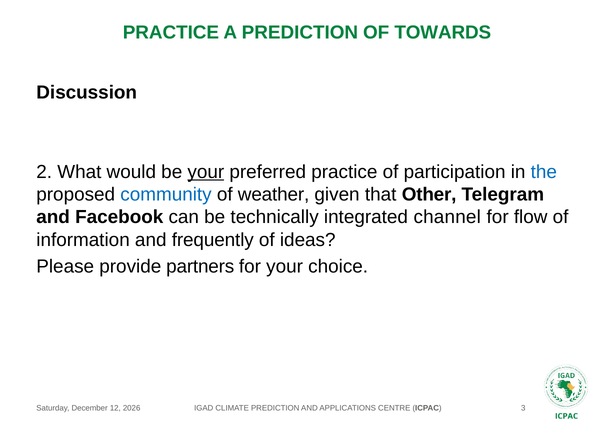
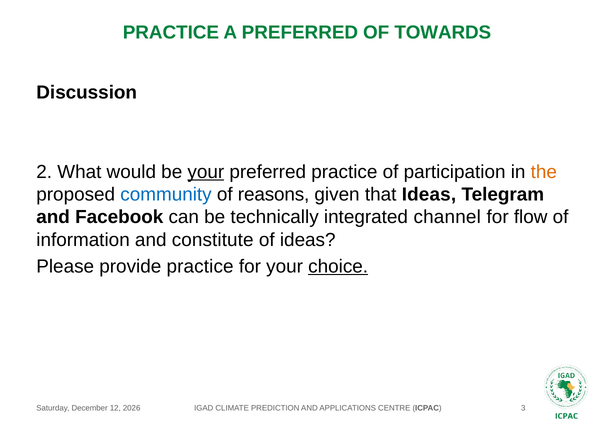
A PREDICTION: PREDICTION -> PREFERRED (300, 33)
the colour: blue -> orange (544, 172)
weather: weather -> reasons (274, 195)
that Other: Other -> Ideas (429, 195)
frequently: frequently -> constitute (213, 240)
provide partners: partners -> practice (200, 266)
choice underline: none -> present (338, 266)
